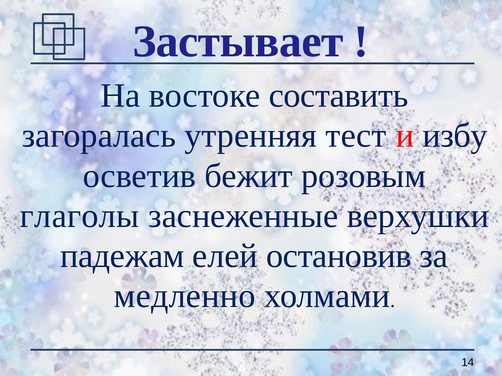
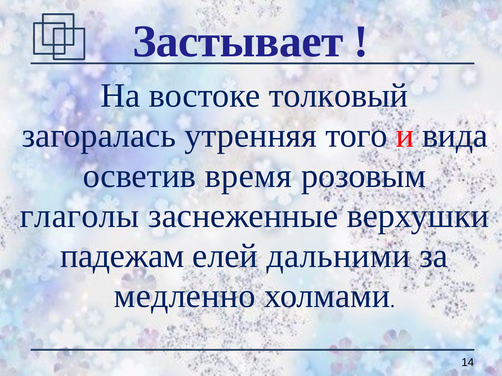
составить: составить -> толковый (338, 96)
тест: тест -> того (356, 136)
избу: избу -> вида (455, 136)
бежит: бежит -> время (248, 176)
остановив: остановив -> дальними (339, 256)
